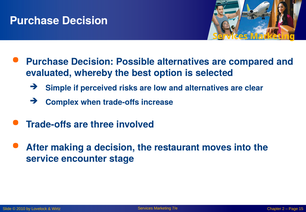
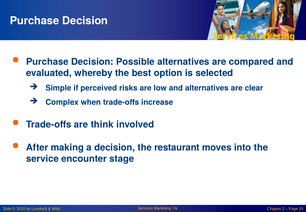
three: three -> think (102, 124)
